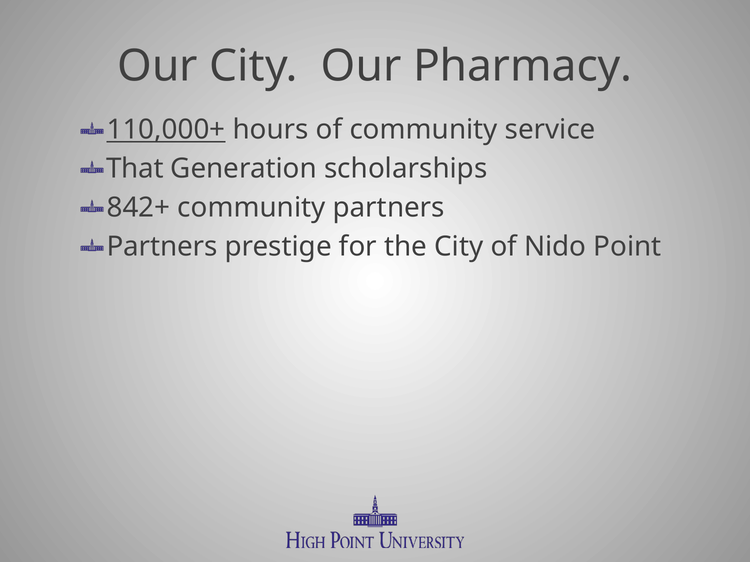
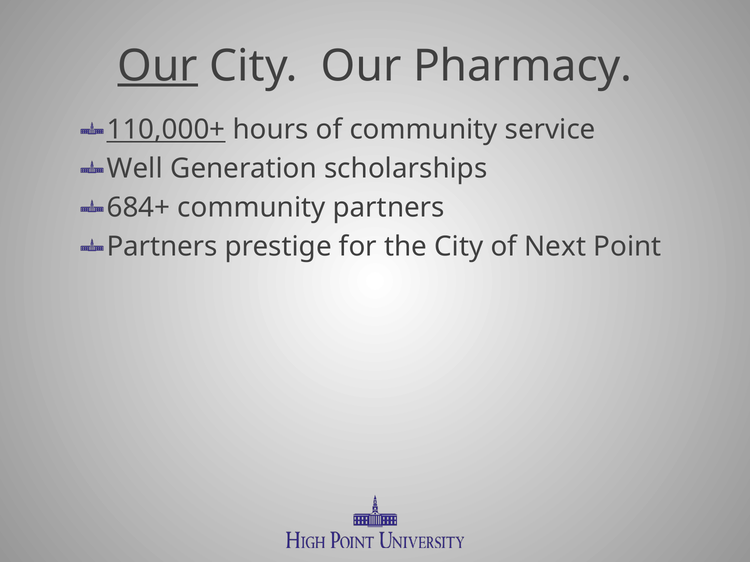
Our underline: none -> present (158, 66)
That: That -> Well (135, 169)
842+: 842+ -> 684+ (138, 208)
Nido: Nido -> Next (555, 247)
